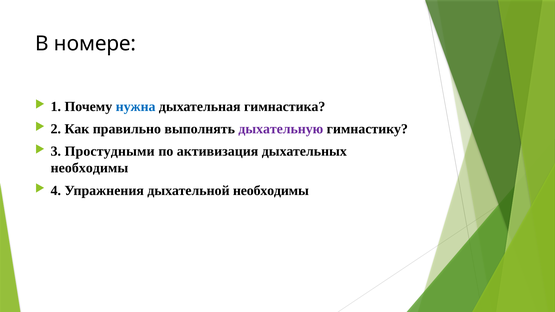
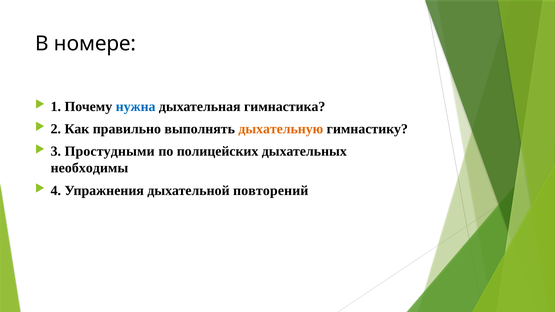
дыхательную colour: purple -> orange (281, 129)
активизация: активизация -> полицейских (218, 151)
дыхательной необходимы: необходимы -> повторений (271, 191)
